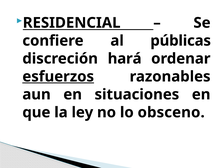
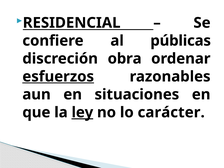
hará: hará -> obra (125, 59)
ley underline: none -> present (82, 112)
obsceno: obsceno -> carácter (171, 112)
